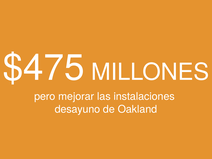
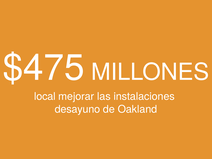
pero: pero -> local (45, 96)
